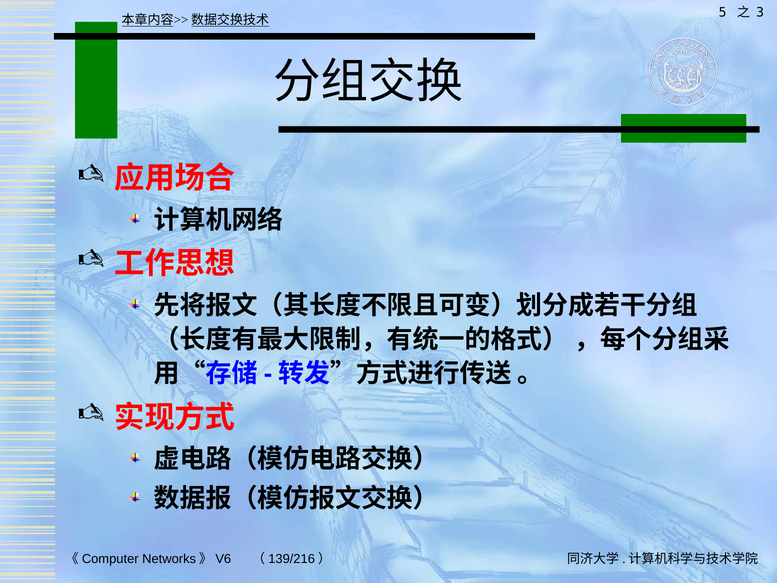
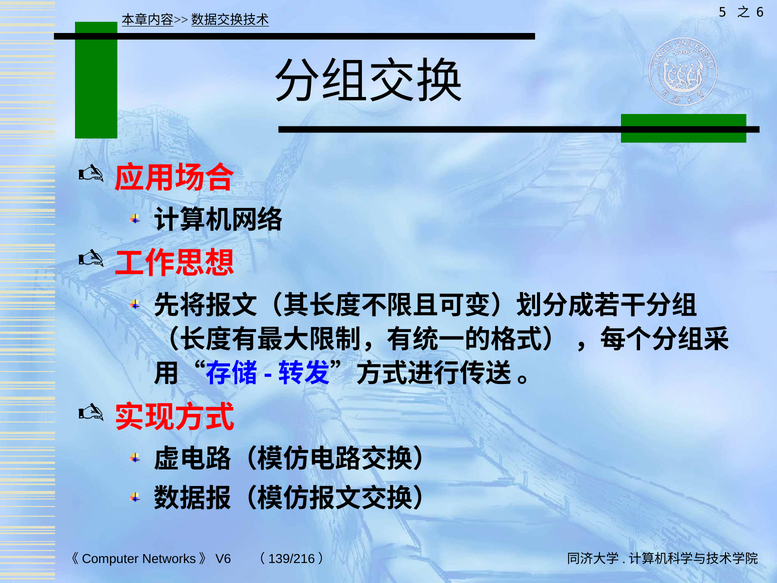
3: 3 -> 6 (760, 13)
